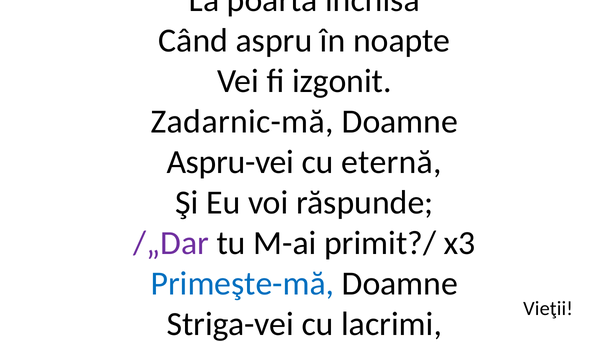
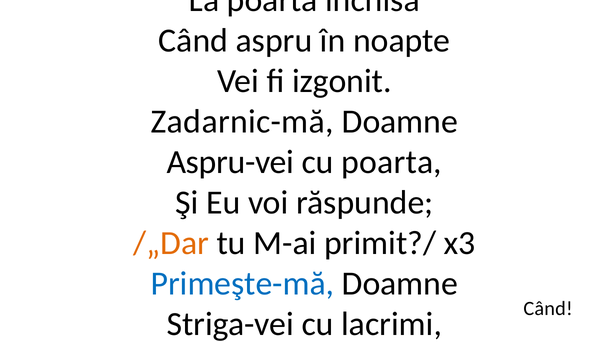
cu eternă: eternă -> poarta (391, 162)
/„Dar colour: purple -> orange (171, 244)
Vieţii: Vieţii -> Când (548, 309)
